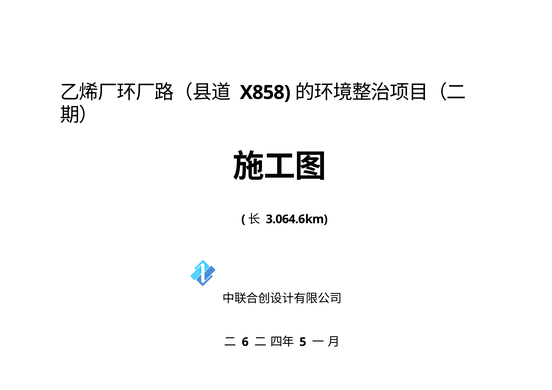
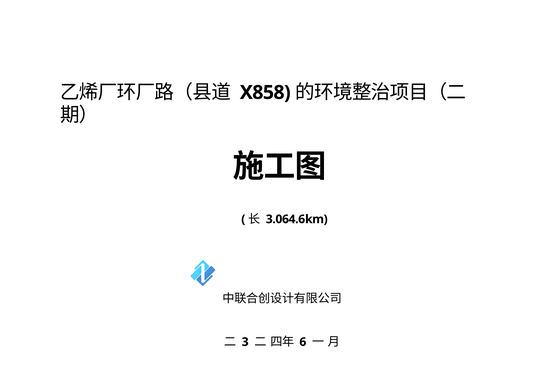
6: 6 -> 3 (245, 342)
5: 5 -> 6 (303, 342)
